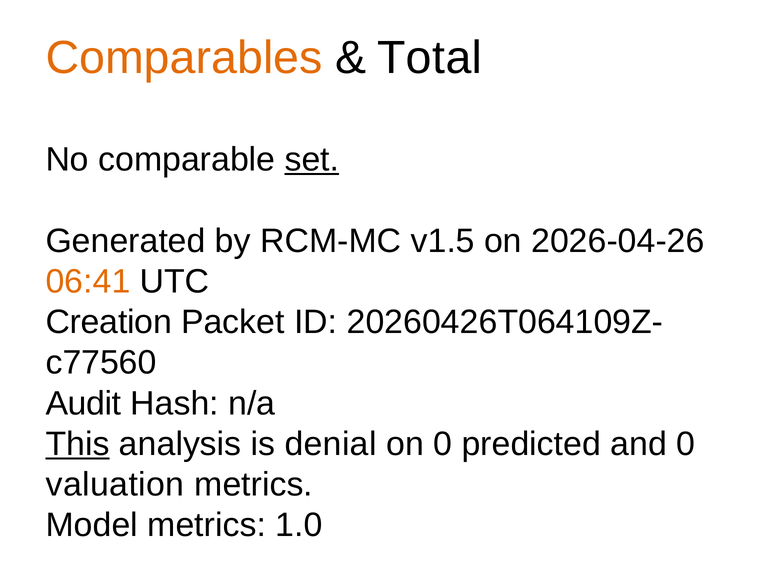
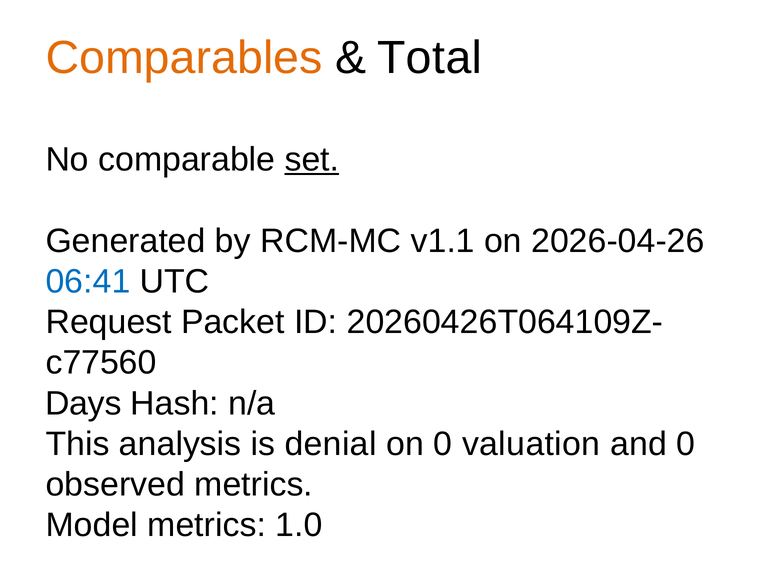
v1.5: v1.5 -> v1.1 (443, 241)
06:41 colour: orange -> blue (88, 282)
Creation: Creation -> Request (109, 322)
Audit: Audit -> Days (83, 404)
This underline: present -> none (78, 444)
predicted: predicted -> valuation (531, 444)
valuation: valuation -> observed (115, 485)
